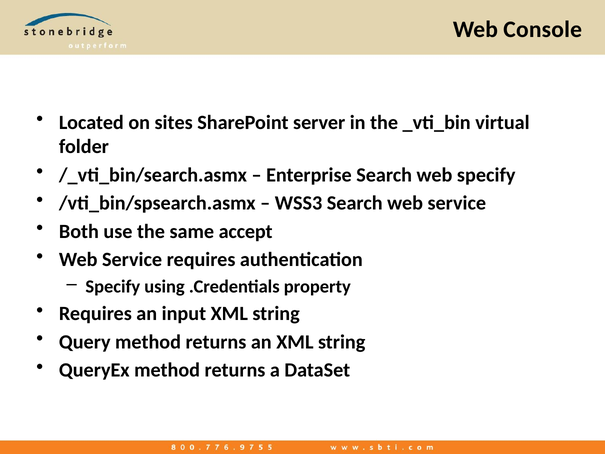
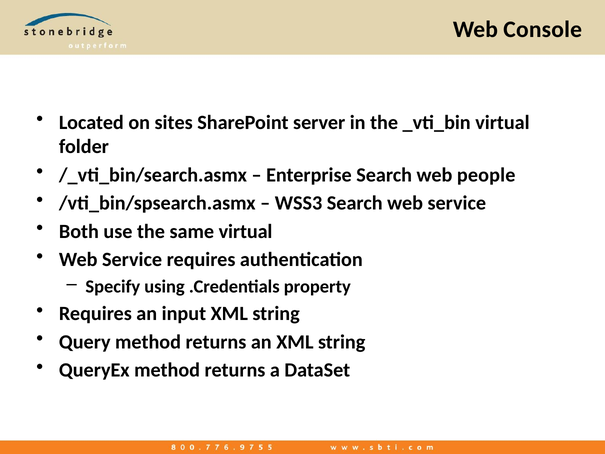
web specify: specify -> people (486, 175)
same accept: accept -> virtual (246, 231)
